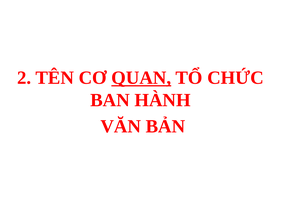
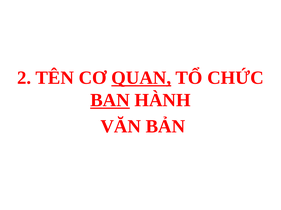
BAN underline: none -> present (110, 101)
